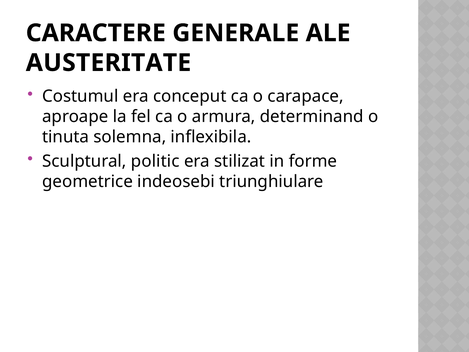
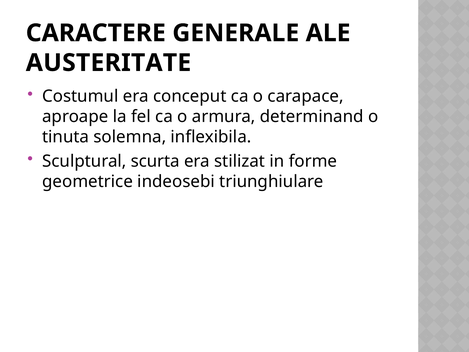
politic: politic -> scurta (155, 161)
